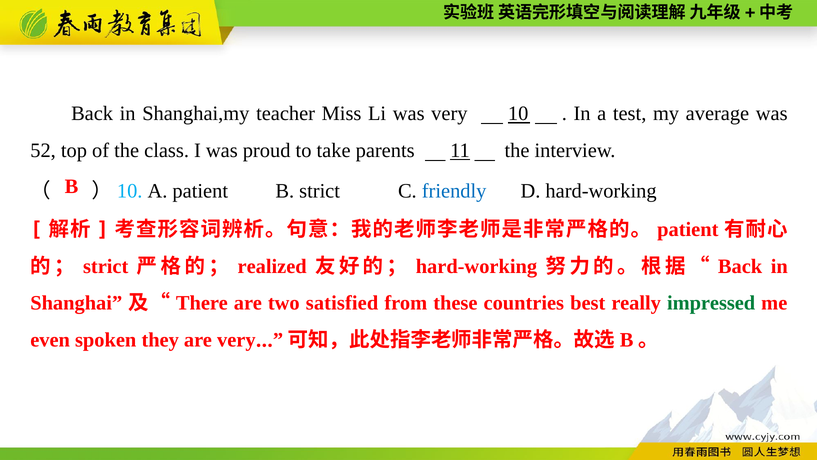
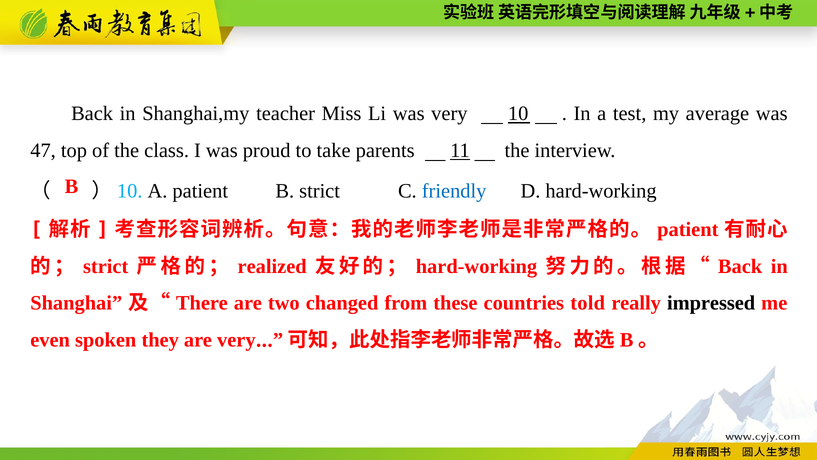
52: 52 -> 47 (43, 150)
satisfied: satisfied -> changed (342, 303)
best: best -> told (588, 303)
impressed colour: green -> black (711, 303)
